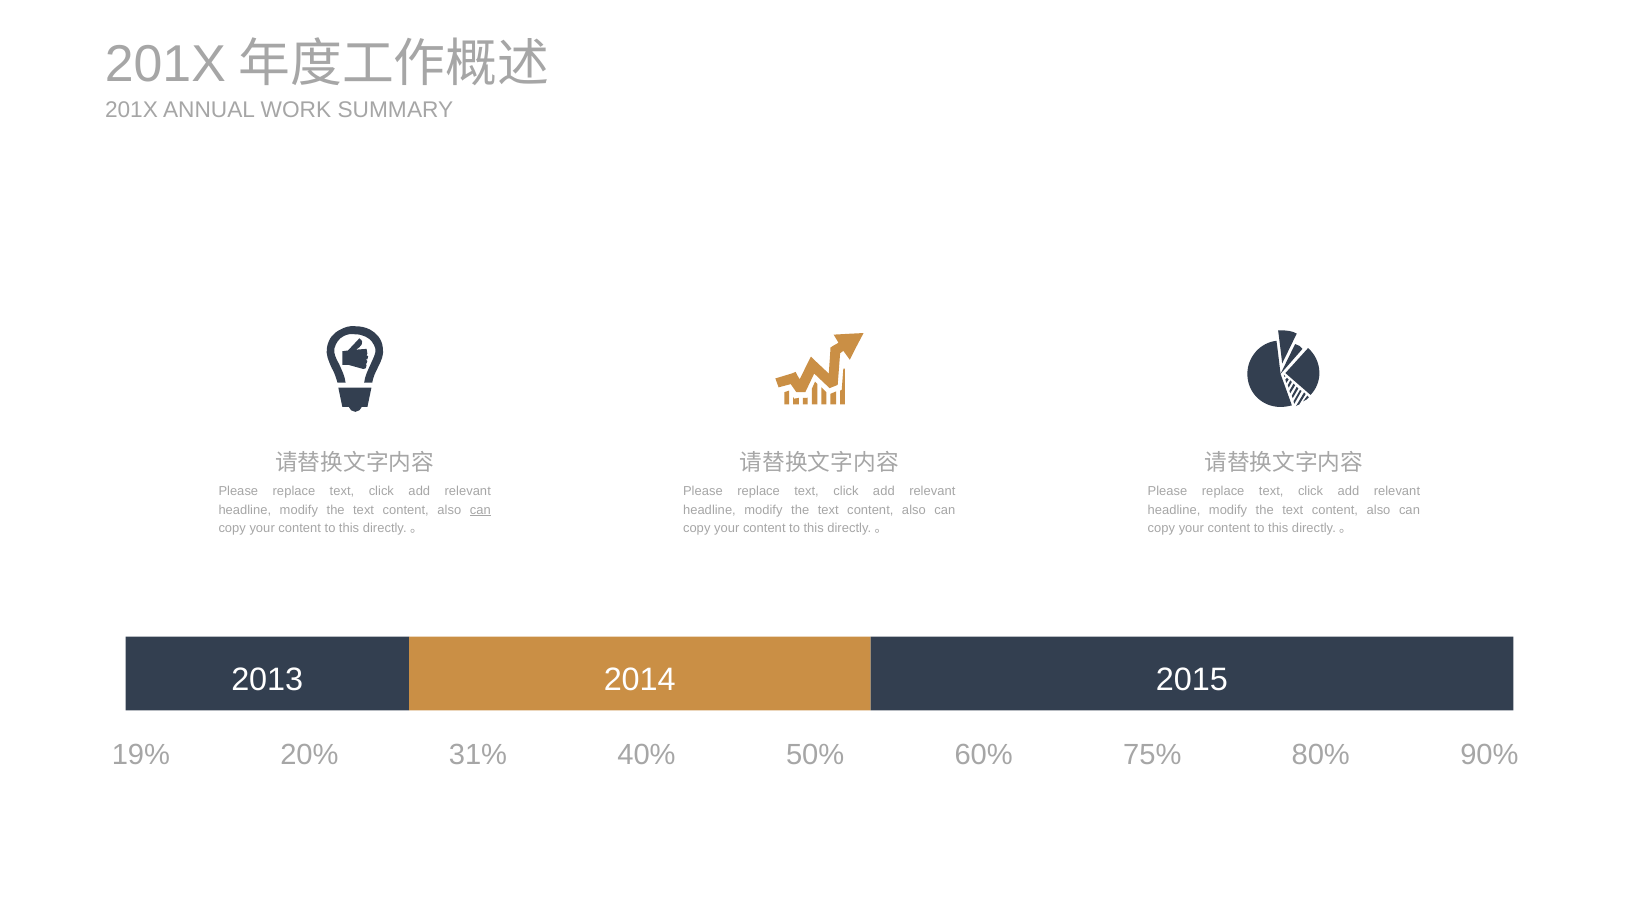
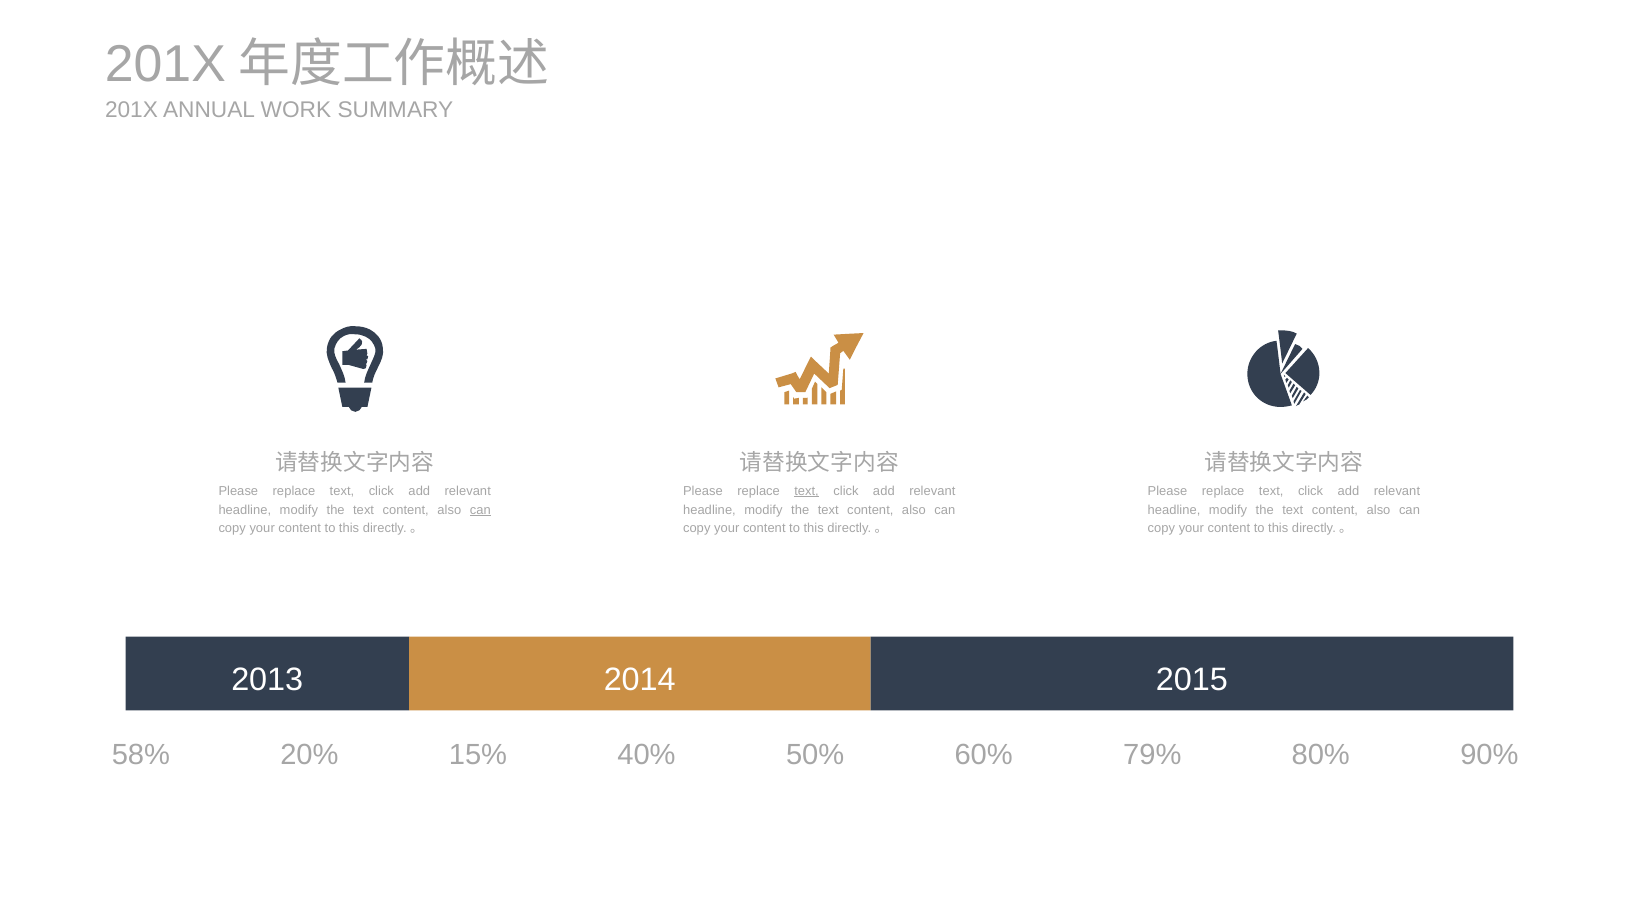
text underline: none -> present (807, 491)
19%: 19% -> 58% (141, 755)
31%: 31% -> 15% (478, 755)
75%: 75% -> 79% (1152, 755)
